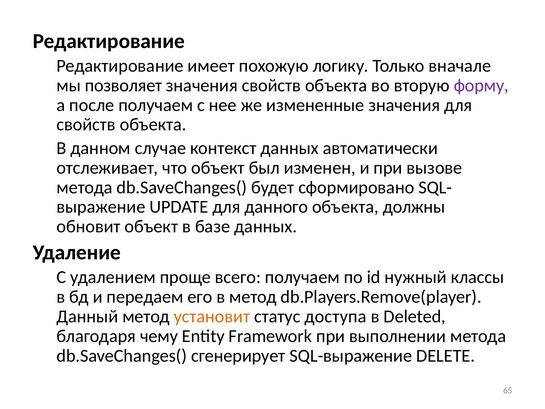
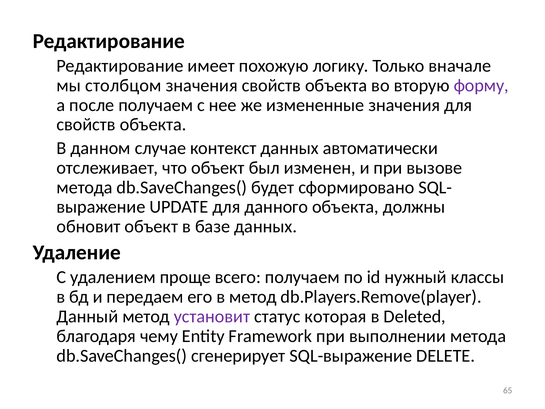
позволяет: позволяет -> столбцом (123, 85)
установит colour: orange -> purple (212, 316)
доступа: доступа -> которая (336, 316)
